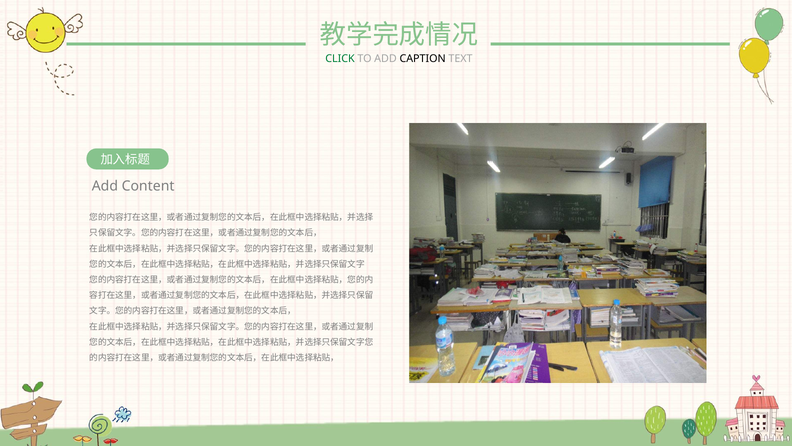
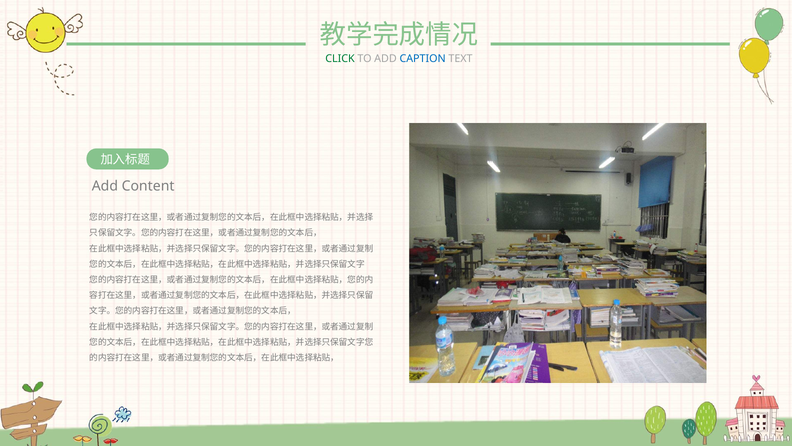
CAPTION colour: black -> blue (423, 59)
